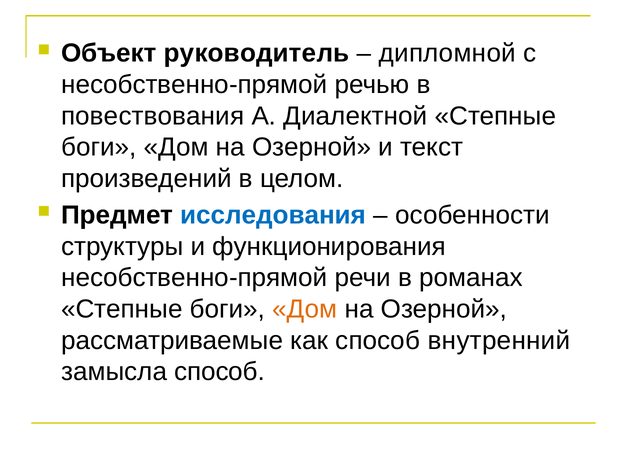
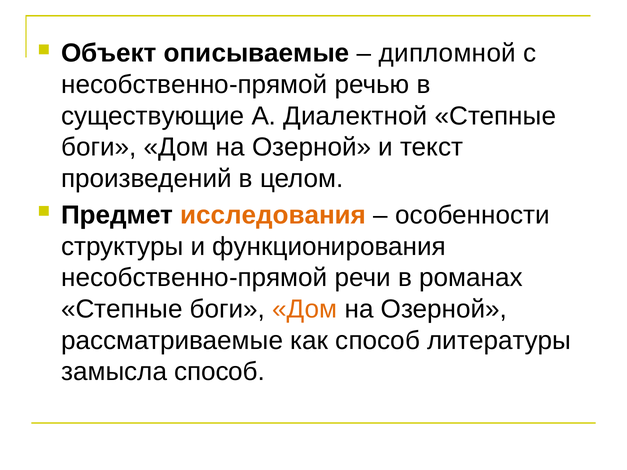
руководитель: руководитель -> описываемые (257, 53)
повествования: повествования -> существующие (153, 116)
исследования colour: blue -> orange (273, 215)
внутренний: внутренний -> литературы (499, 341)
